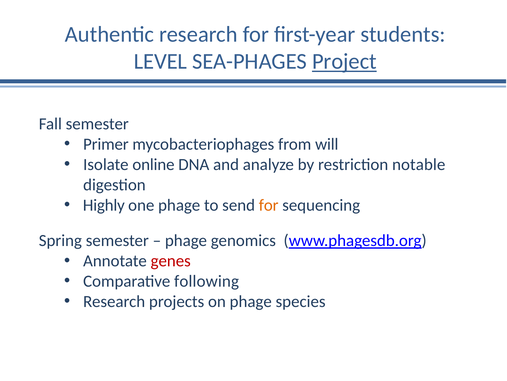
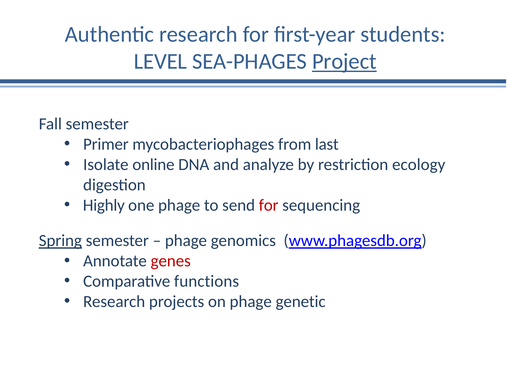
will: will -> last (327, 144)
notable: notable -> ecology (419, 164)
for colour: orange -> red (269, 205)
Spring underline: none -> present (60, 240)
following: following -> functions (207, 281)
species: species -> genetic (301, 301)
